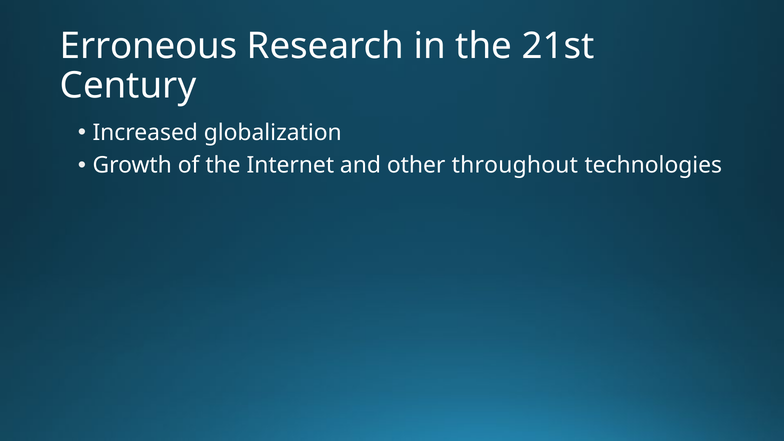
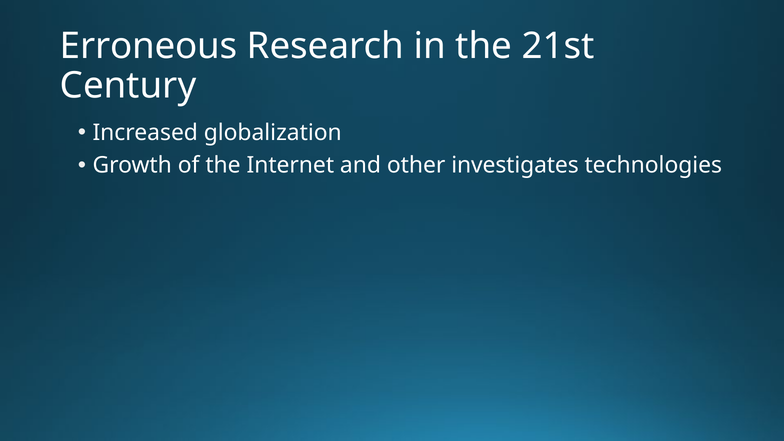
throughout: throughout -> investigates (515, 165)
